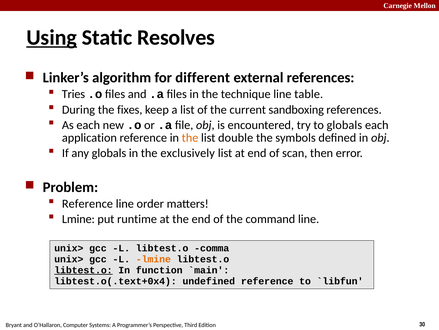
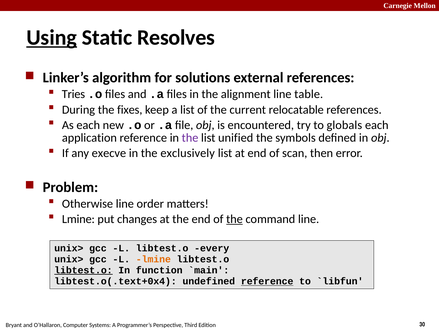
different: different -> solutions (203, 78)
technique: technique -> alignment (246, 94)
sandboxing: sandboxing -> relocatable (296, 109)
the colour: orange -> purple (190, 138)
double: double -> unified (236, 138)
any globals: globals -> execve (109, 153)
Reference: Reference -> Otherwise (88, 203)
runtime: runtime -> changes (137, 218)
the underline: none -> present (234, 218)
comma: comma -> every (212, 248)
reference underline: none -> present (267, 281)
